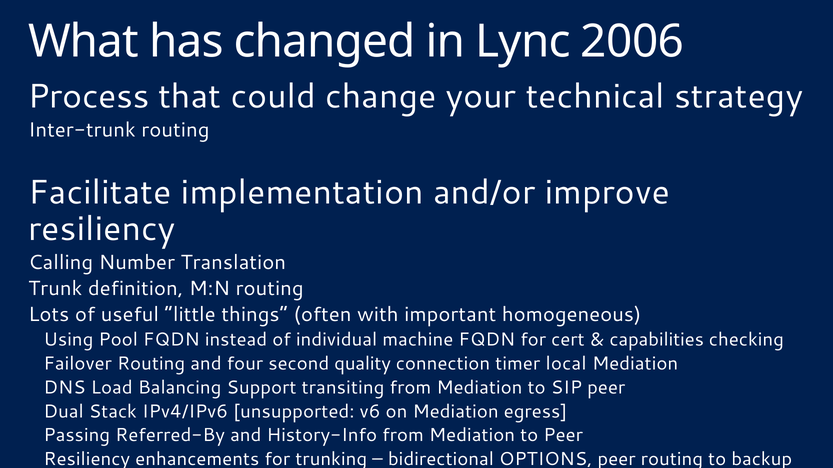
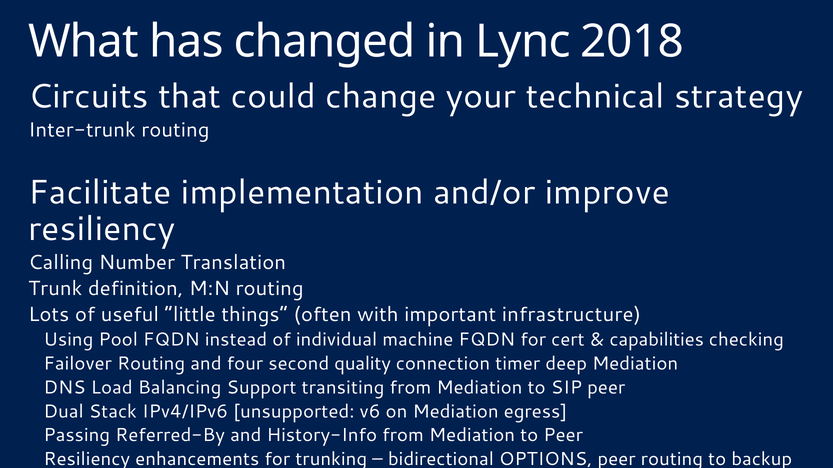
2006: 2006 -> 2018 (632, 42)
Process: Process -> Circuits (88, 97)
homogeneous: homogeneous -> infrastructure (571, 315)
local: local -> deep (566, 364)
